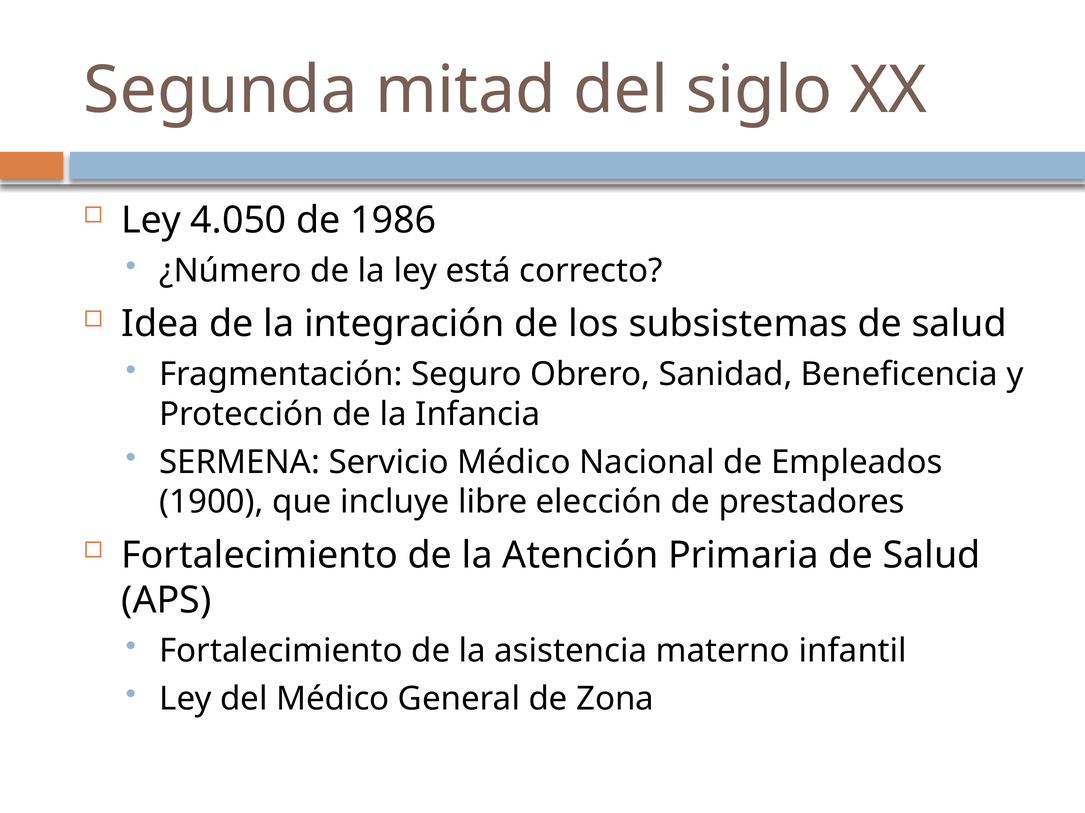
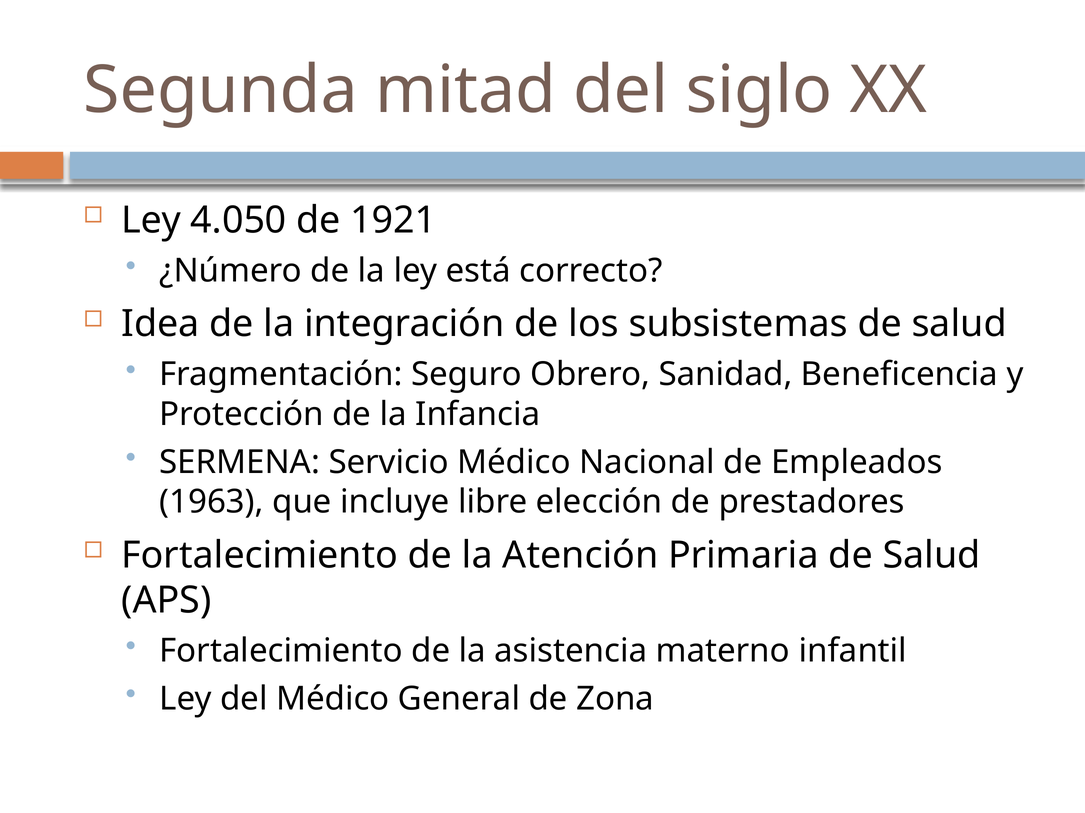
1986: 1986 -> 1921 (393, 220)
1900: 1900 -> 1963 (211, 502)
